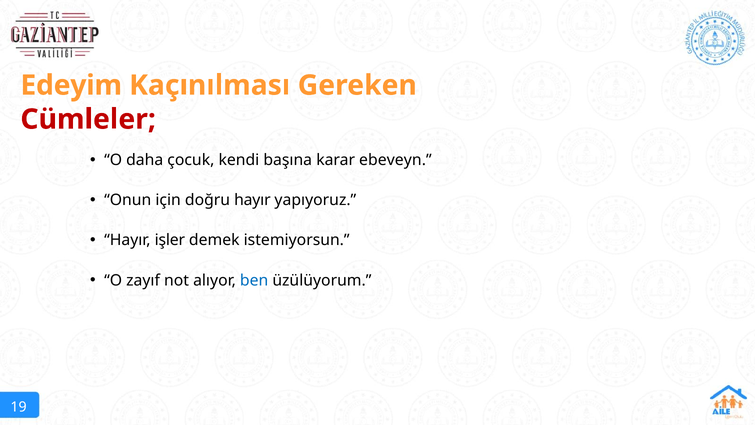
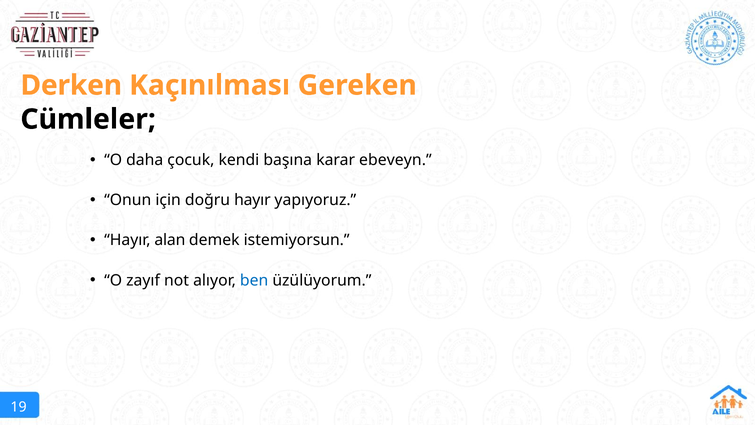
Edeyim: Edeyim -> Derken (71, 85)
Cümleler colour: red -> black (88, 119)
işler: işler -> alan (170, 240)
